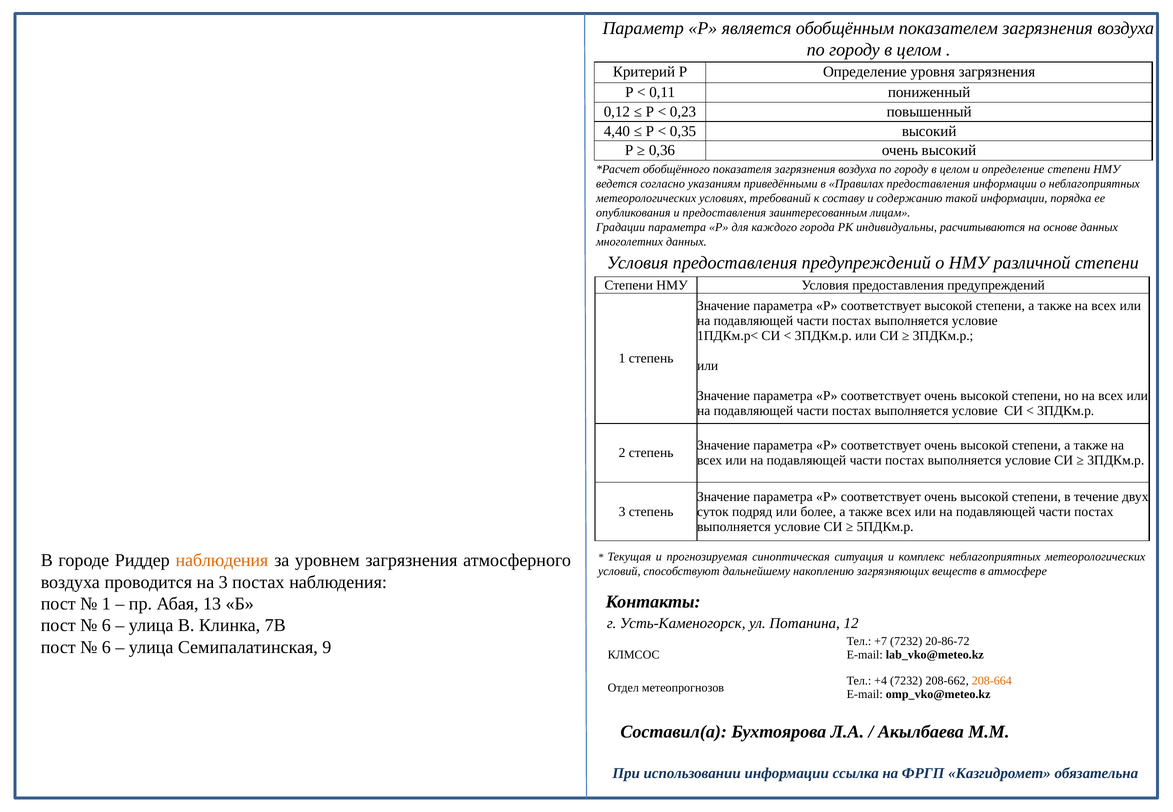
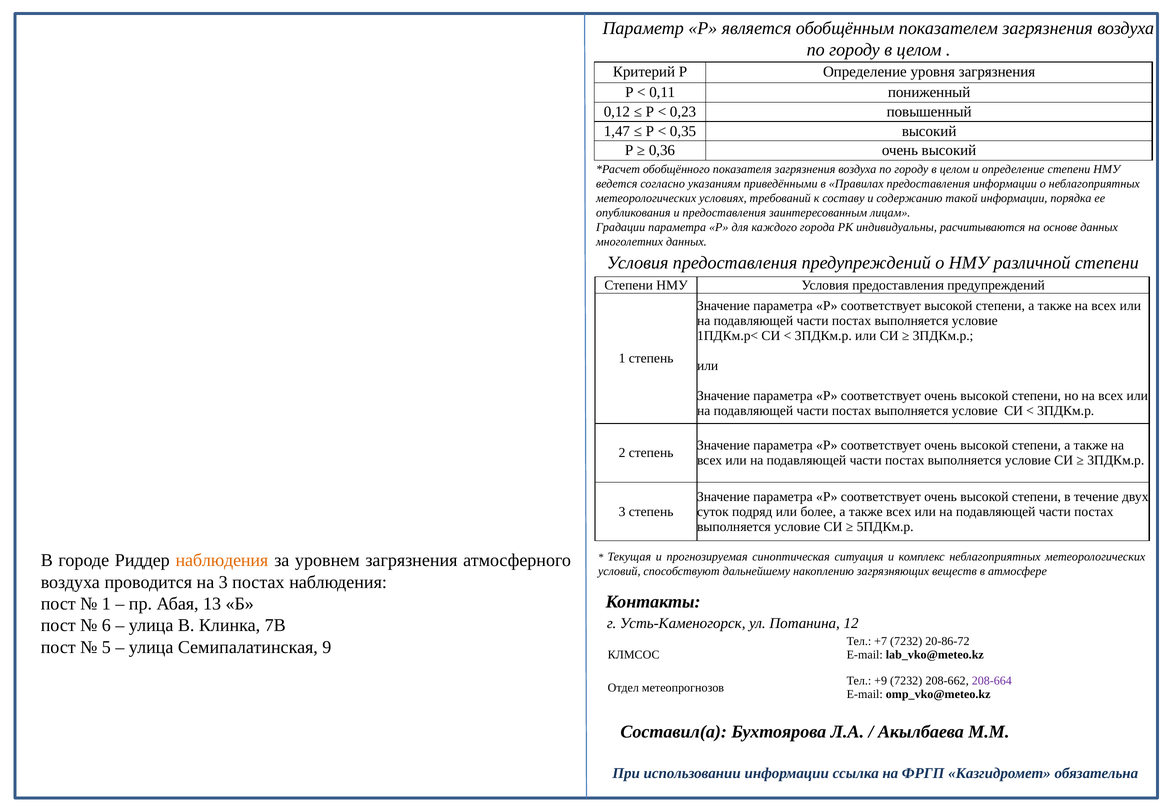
4,40: 4,40 -> 1,47 (617, 131)
6: 6 -> 5 (106, 647)
+4: +4 -> +9 (881, 681)
208-664 colour: orange -> purple (992, 681)
